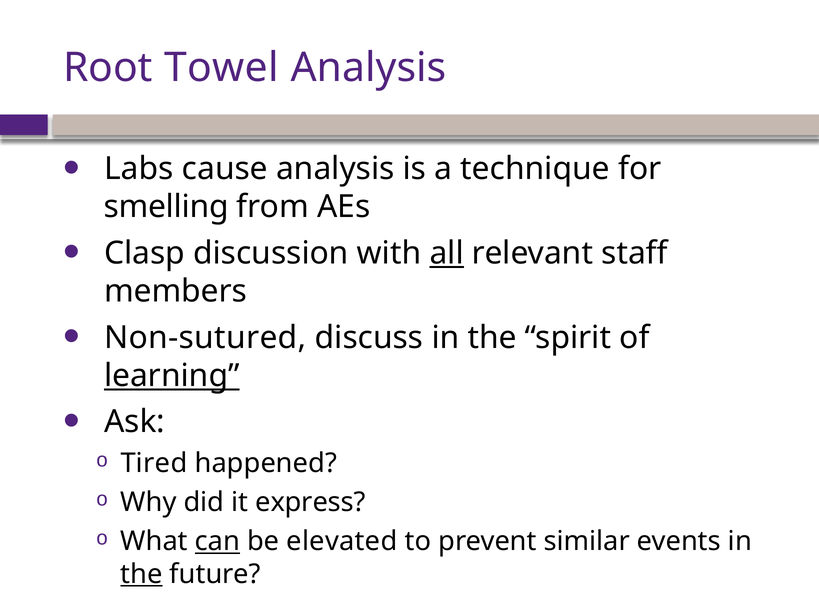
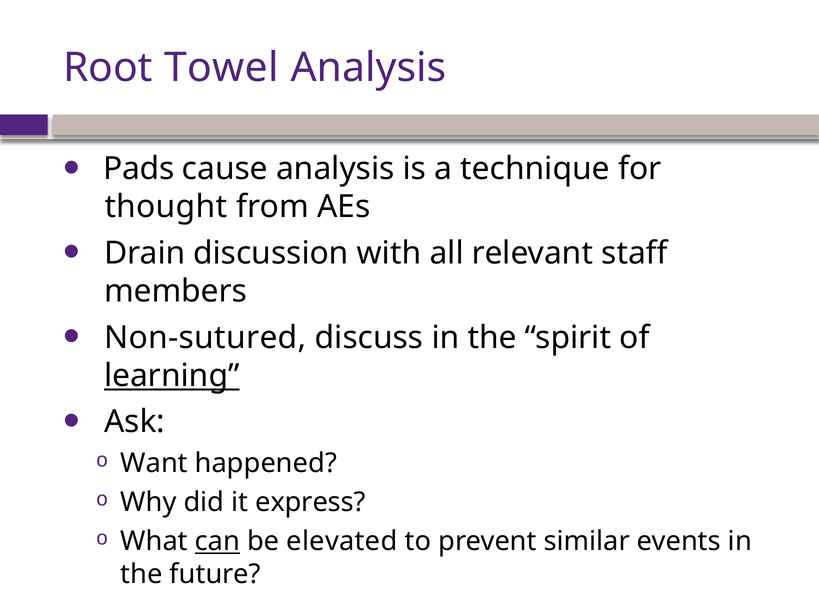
Labs: Labs -> Pads (139, 169)
smelling: smelling -> thought (166, 207)
Clasp: Clasp -> Drain (145, 253)
all underline: present -> none (447, 253)
Tired: Tired -> Want (154, 464)
the underline: present -> none (141, 574)
